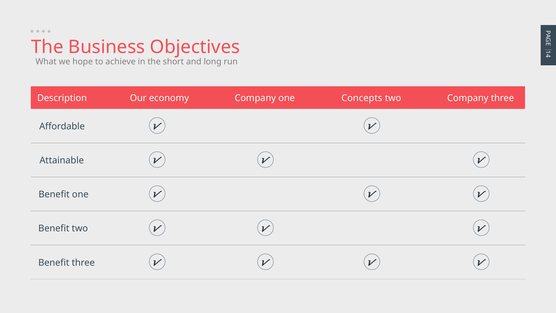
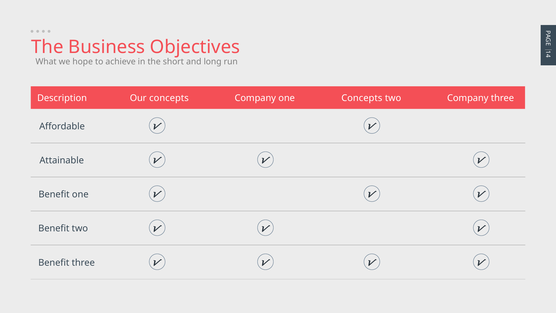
Our economy: economy -> concepts (169, 98)
